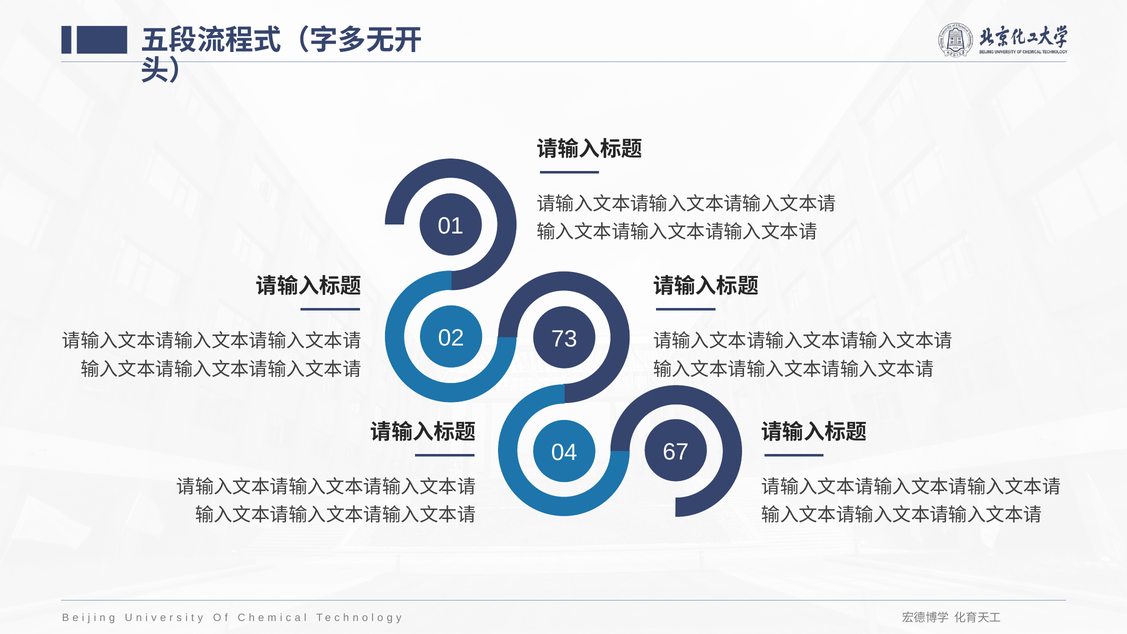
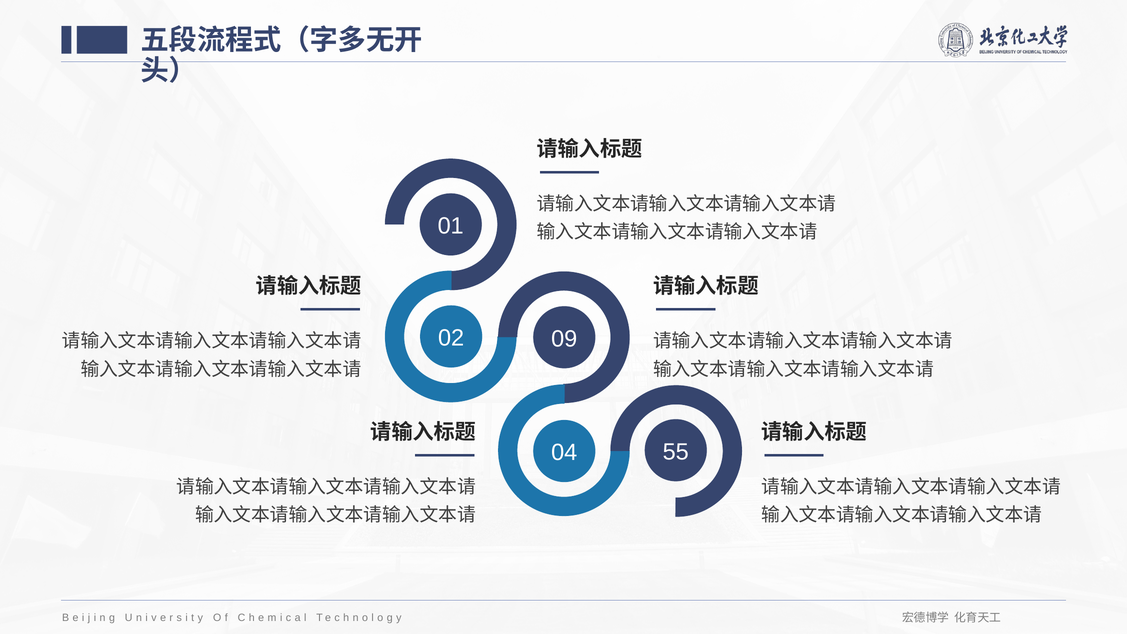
73: 73 -> 09 (564, 339)
67: 67 -> 55 (676, 452)
